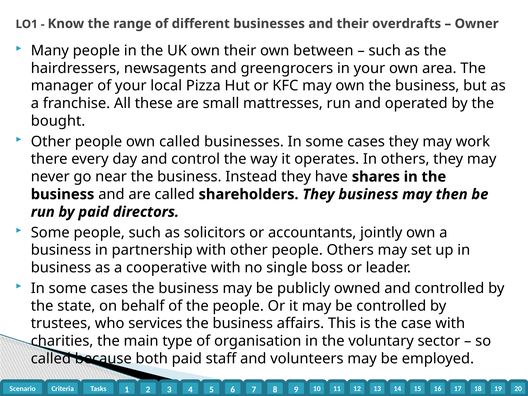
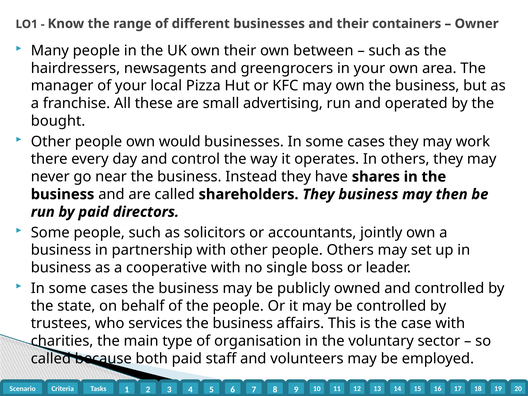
overdrafts: overdrafts -> containers (407, 24)
mattresses: mattresses -> advertising (283, 103)
own called: called -> would (180, 142)
